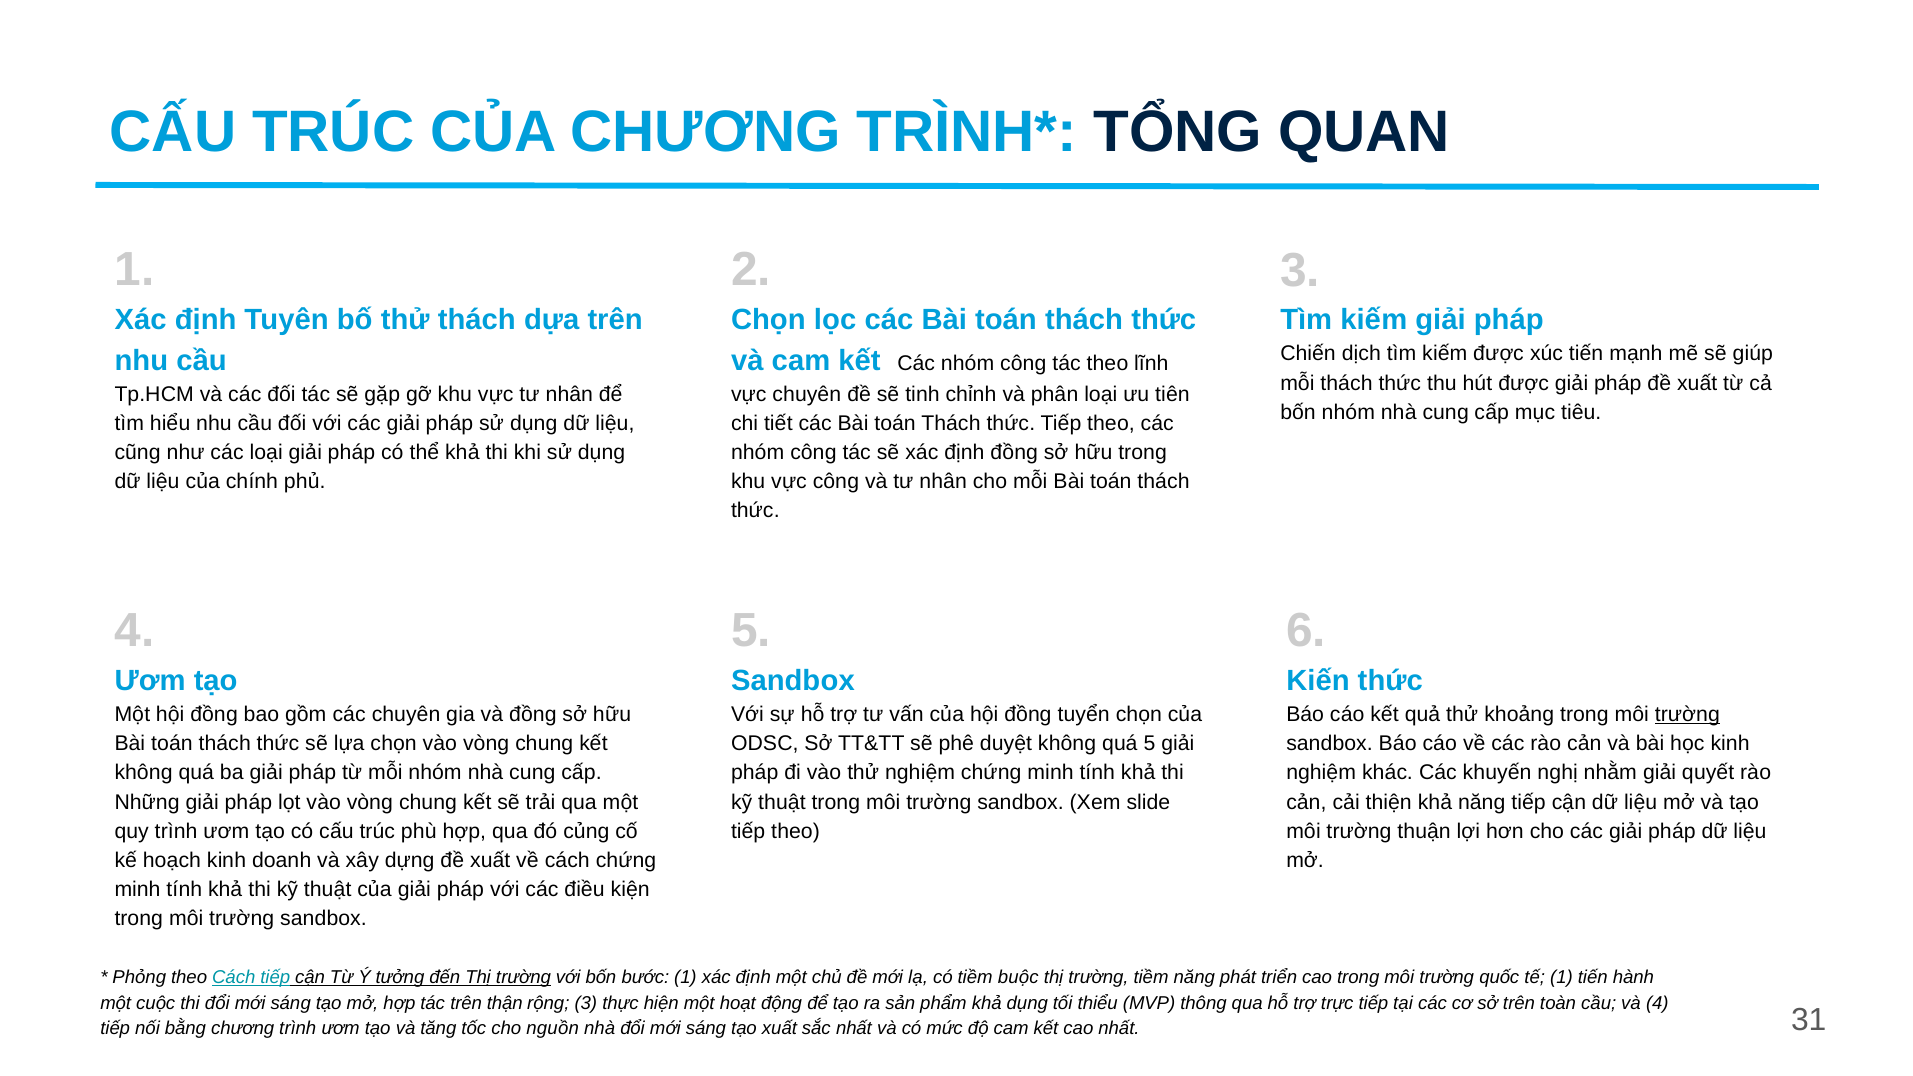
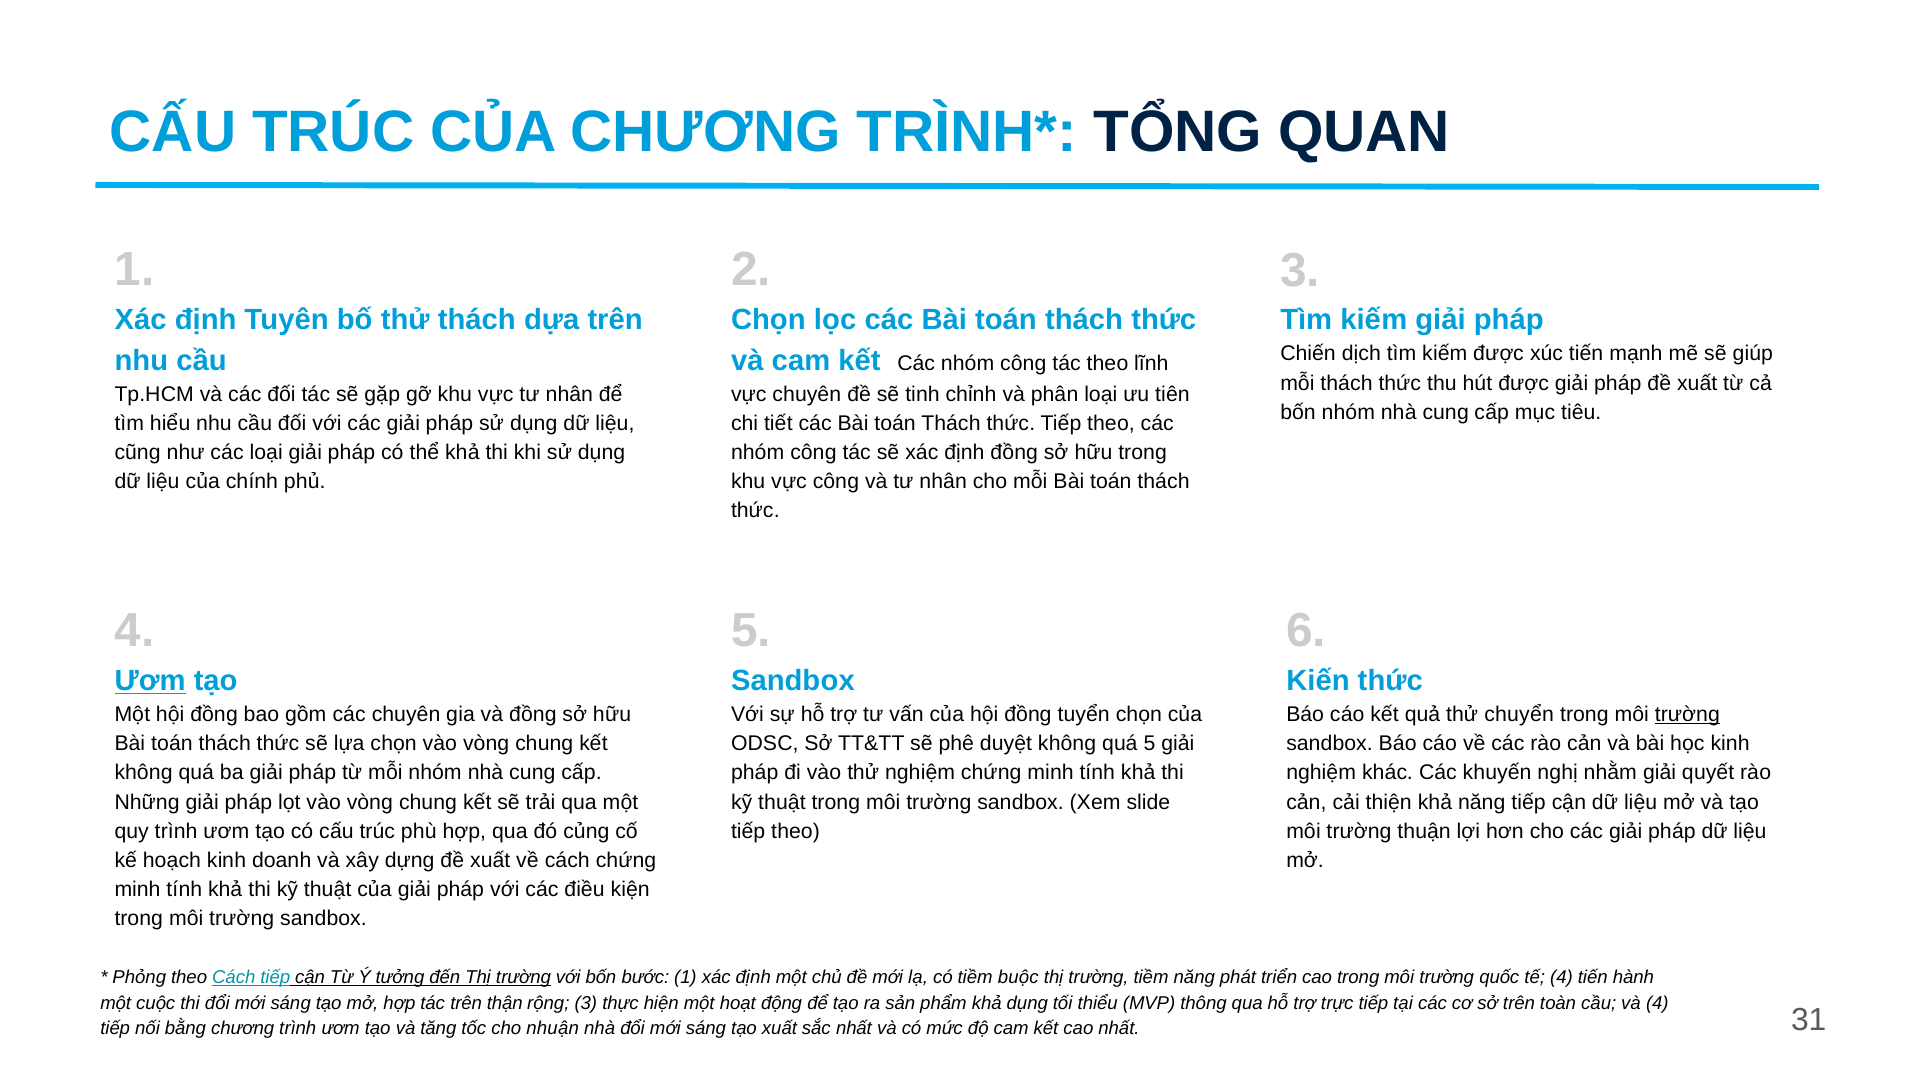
Ươm underline: none -> present (150, 681)
khoảng: khoảng -> chuyển (1519, 715)
tế 1: 1 -> 4 (1562, 978)
nguồn: nguồn -> nhuận (553, 1029)
